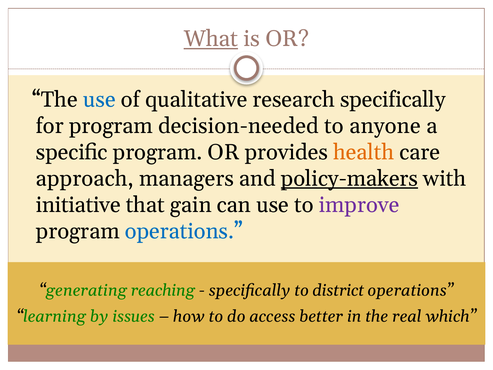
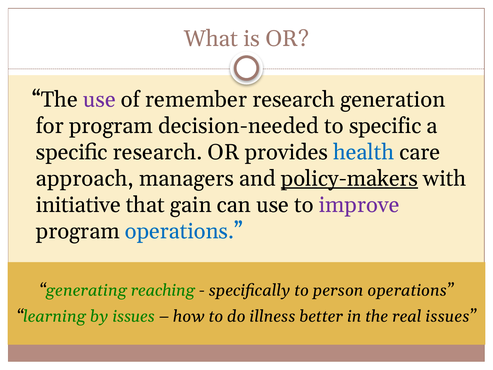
What underline: present -> none (211, 39)
use colour: blue -> purple (99, 99)
qualitative: qualitative -> remember (196, 99)
research specifically: specifically -> generation (393, 99)
to anyone: anyone -> specific (385, 126)
specific program: program -> research (158, 152)
health colour: orange -> blue (364, 152)
district: district -> person (338, 290)
access: access -> illness (273, 316)
real which: which -> issues (451, 316)
